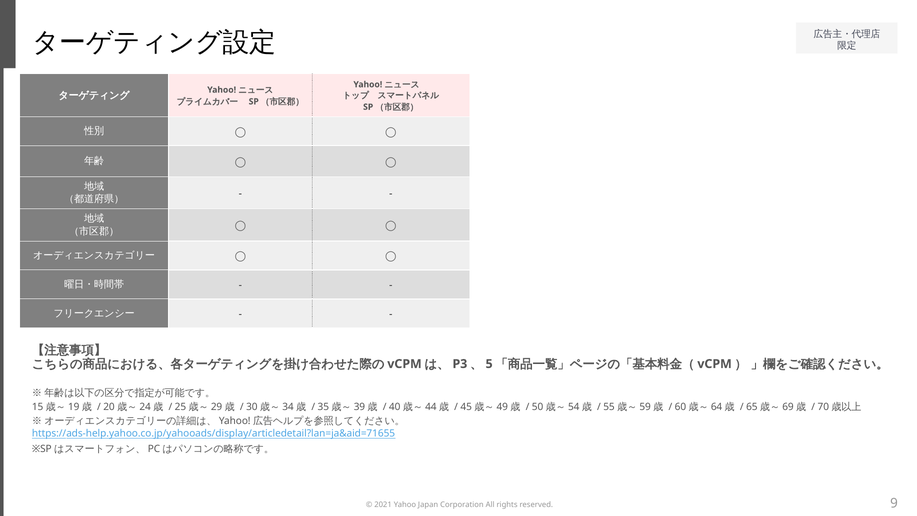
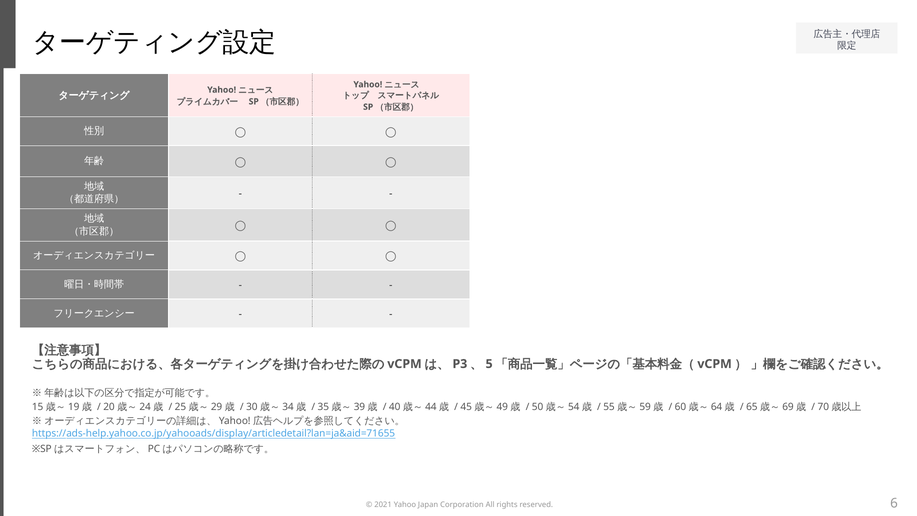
9: 9 -> 6 (894, 503)
